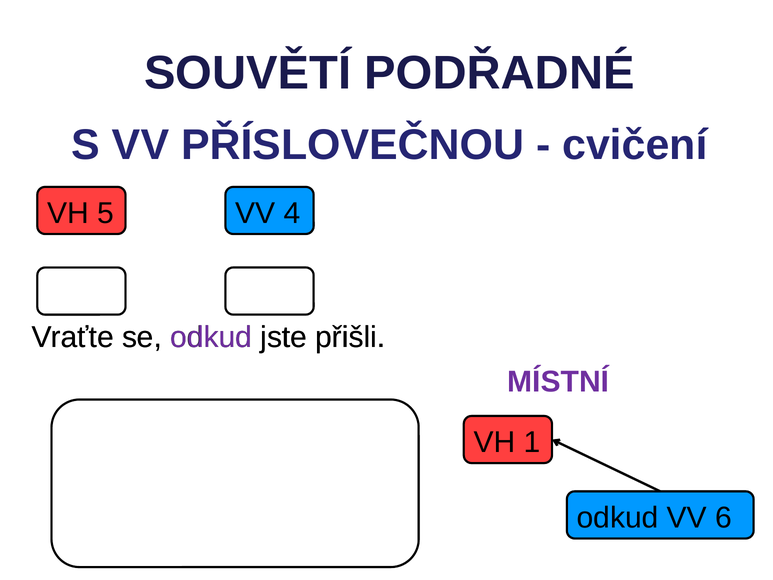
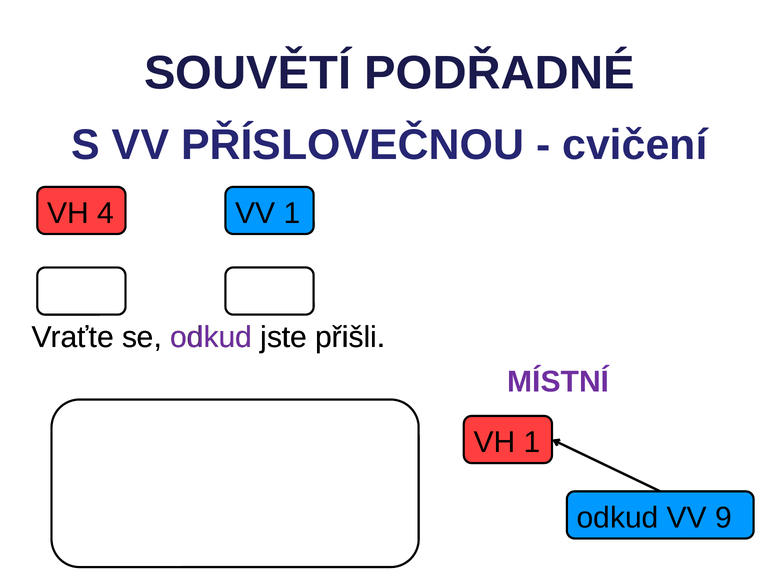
5: 5 -> 4 (106, 213)
VV 4: 4 -> 1 (292, 213)
6: 6 -> 9 (724, 517)
